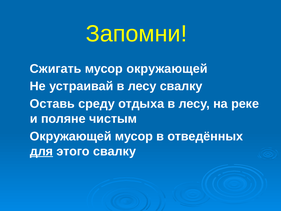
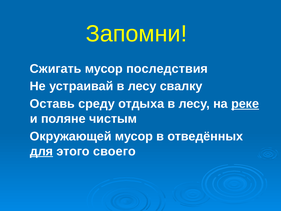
мусор окружающей: окружающей -> последствия (167, 69)
реке underline: none -> present (245, 104)
этого свалку: свалку -> своего (114, 151)
